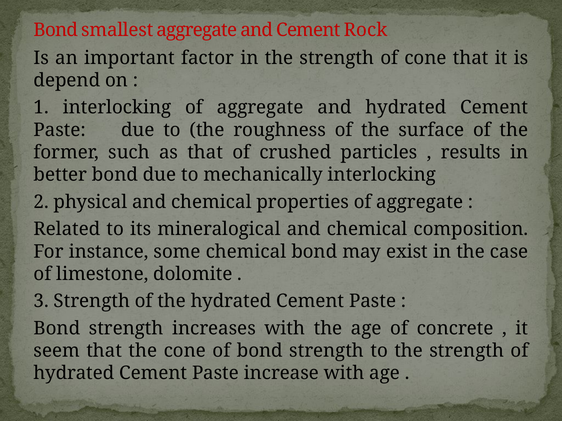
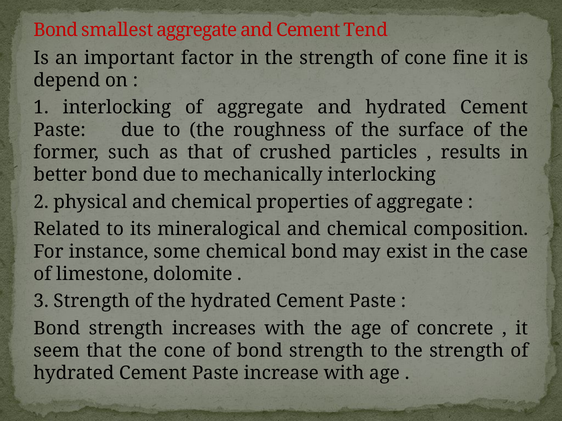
Rock: Rock -> Tend (366, 30)
cone that: that -> fine (471, 58)
